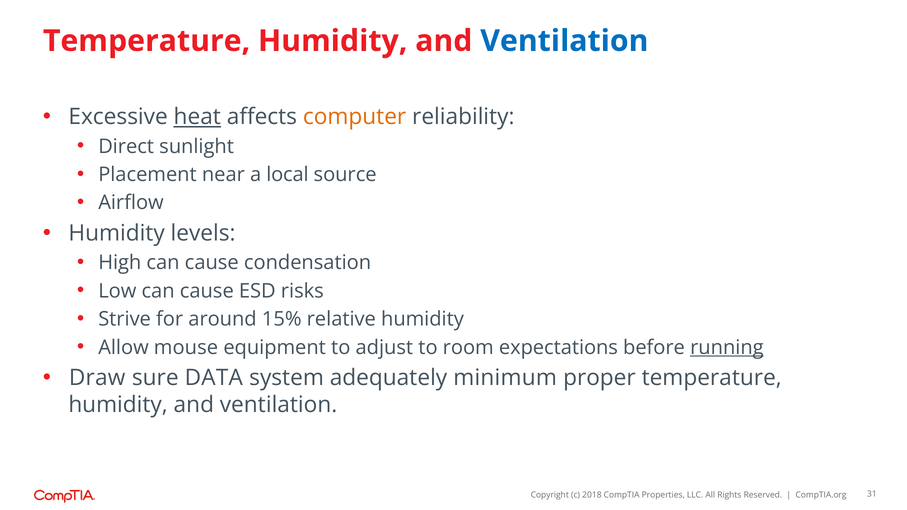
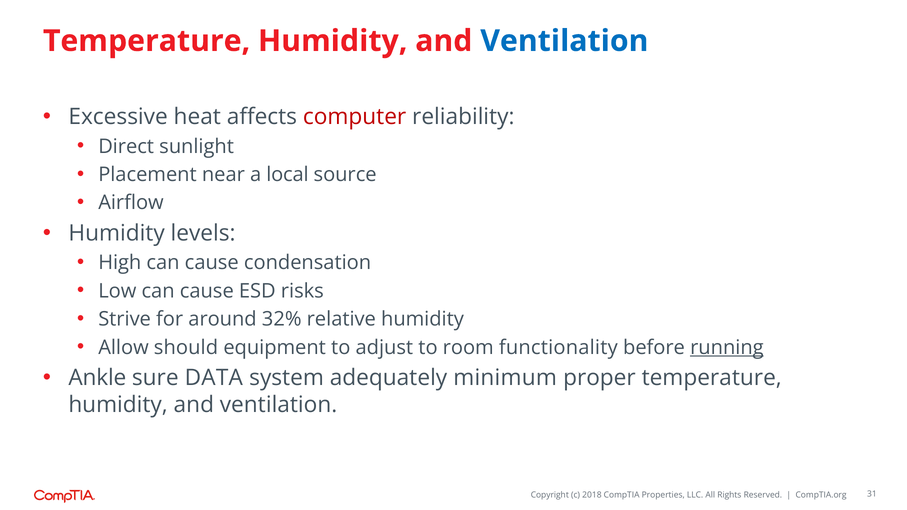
heat underline: present -> none (197, 117)
computer colour: orange -> red (355, 117)
15%: 15% -> 32% (282, 319)
mouse: mouse -> should (186, 348)
expectations: expectations -> functionality (558, 348)
Draw: Draw -> Ankle (97, 378)
